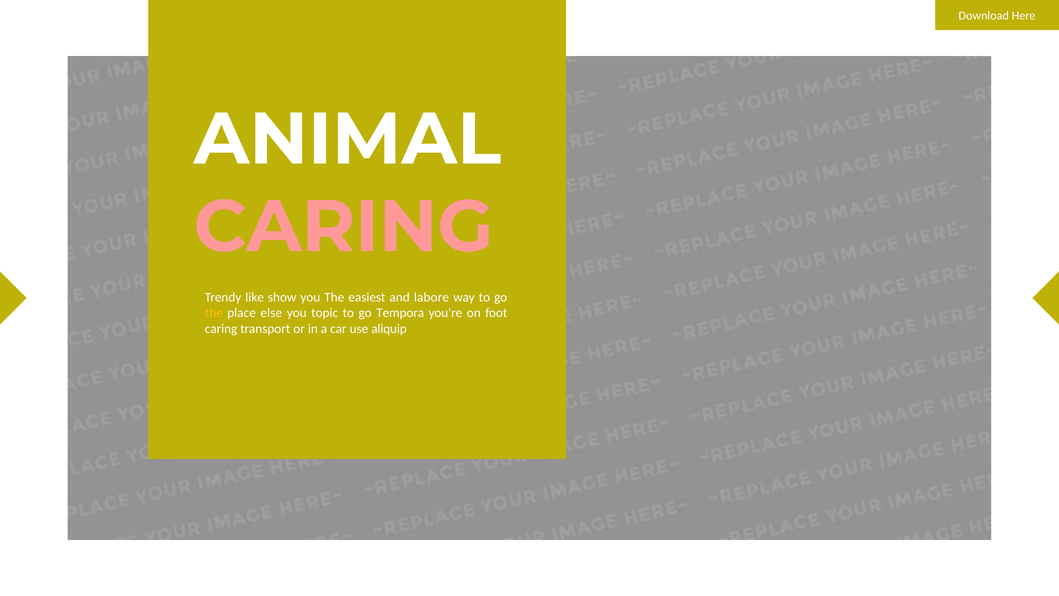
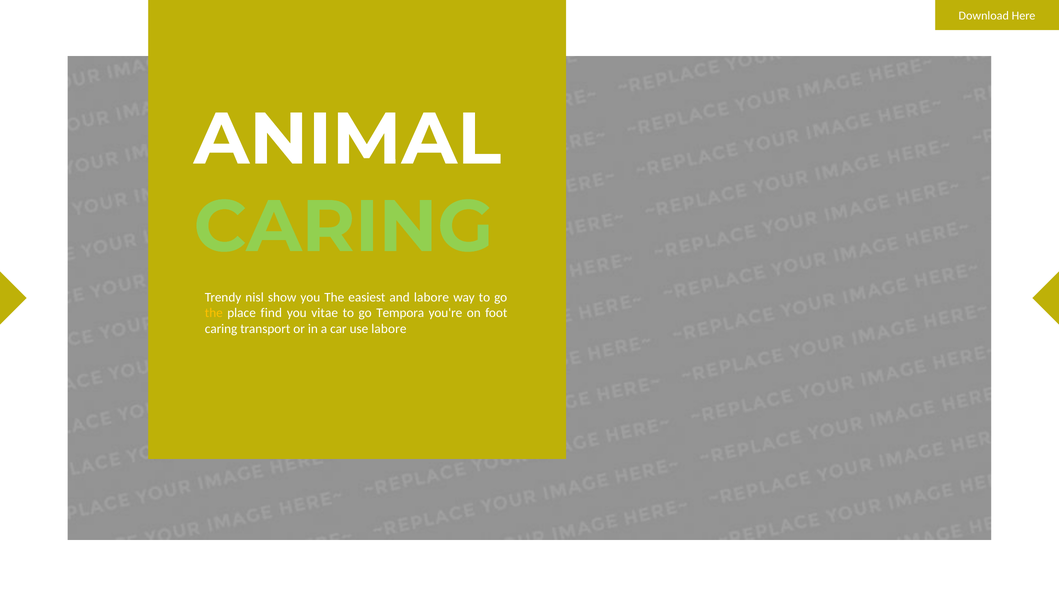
CARING colour: pink -> light green (343, 227)
like: like -> nisl (255, 297)
else: else -> find (271, 313)
topic: topic -> vitae (325, 313)
use aliquip: aliquip -> labore (389, 329)
